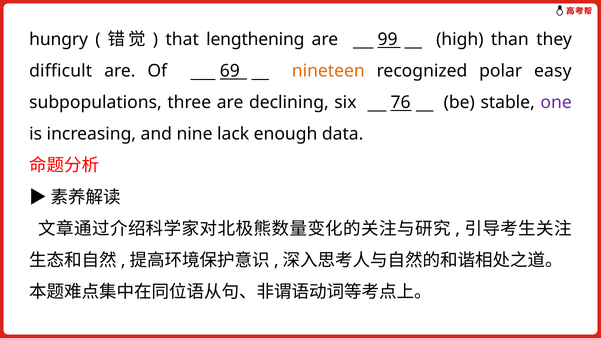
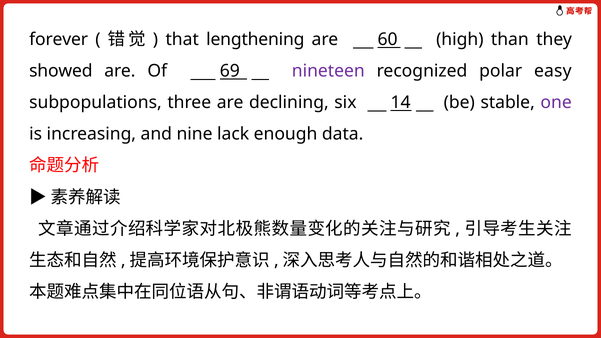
hungry: hungry -> forever (59, 39)
99: 99 -> 60 (388, 39)
difficult: difficult -> showed (61, 71)
nineteen colour: orange -> purple (328, 71)
76: 76 -> 14 (401, 103)
